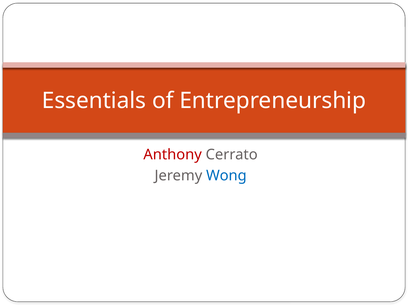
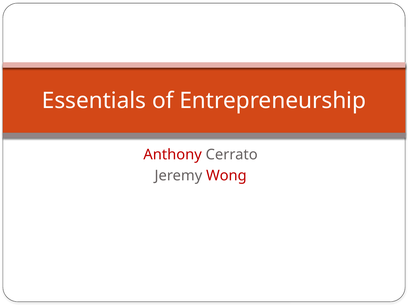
Wong colour: blue -> red (226, 176)
